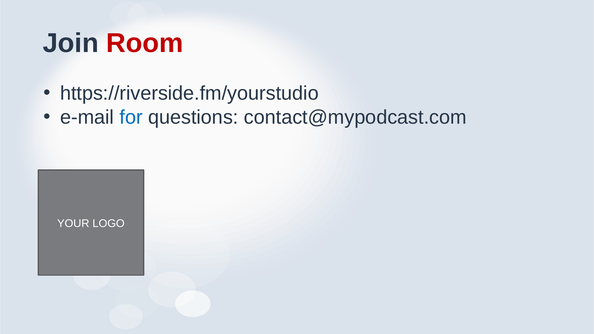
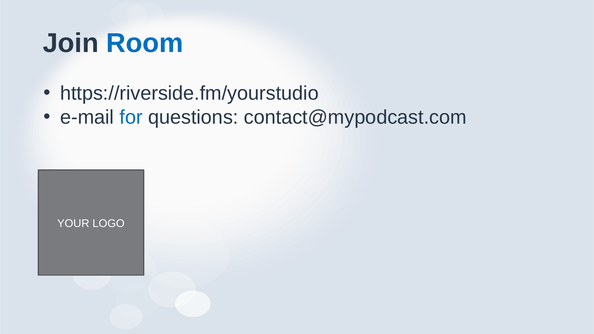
Room colour: red -> blue (145, 43)
